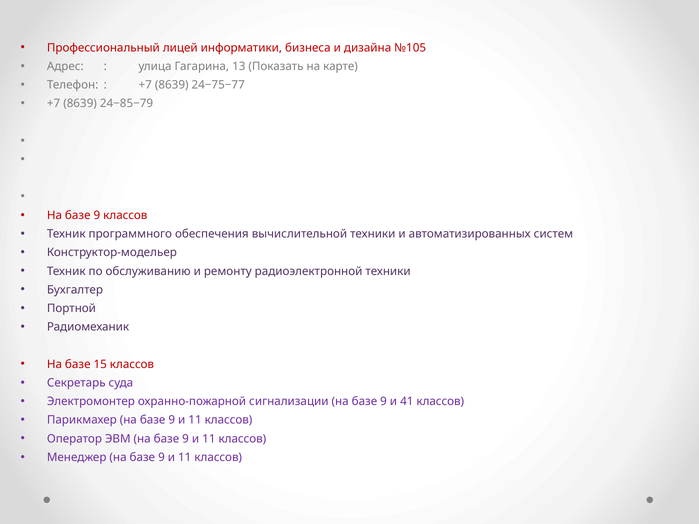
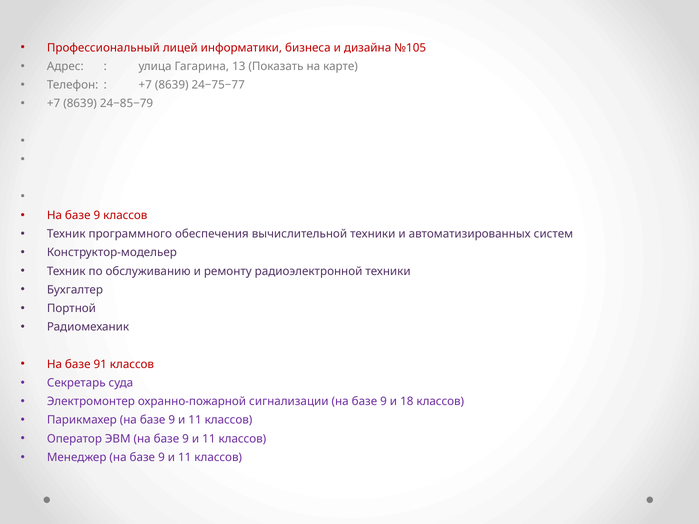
15: 15 -> 91 (100, 364)
41: 41 -> 18 (407, 402)
